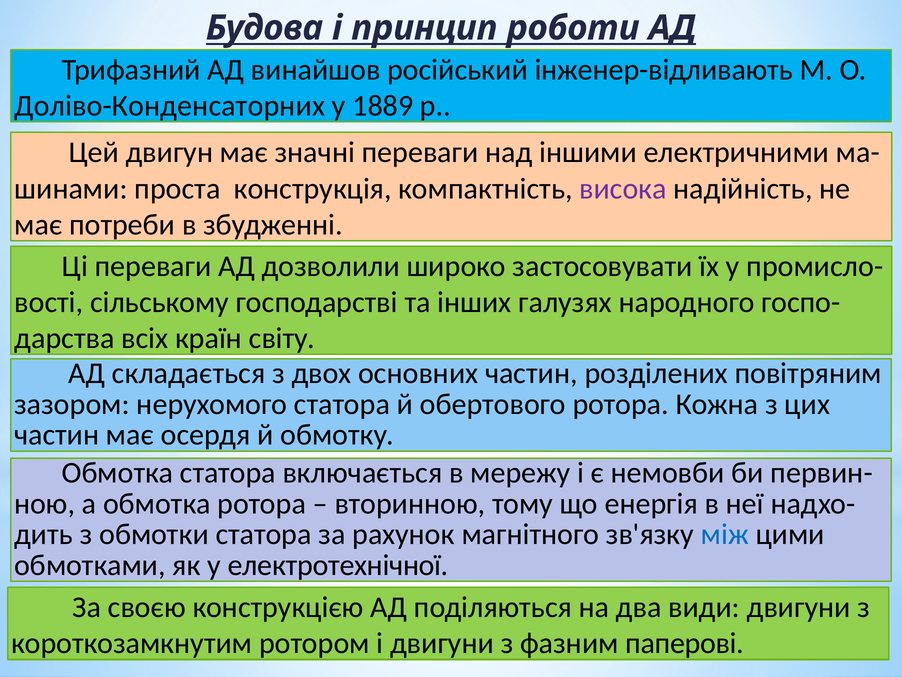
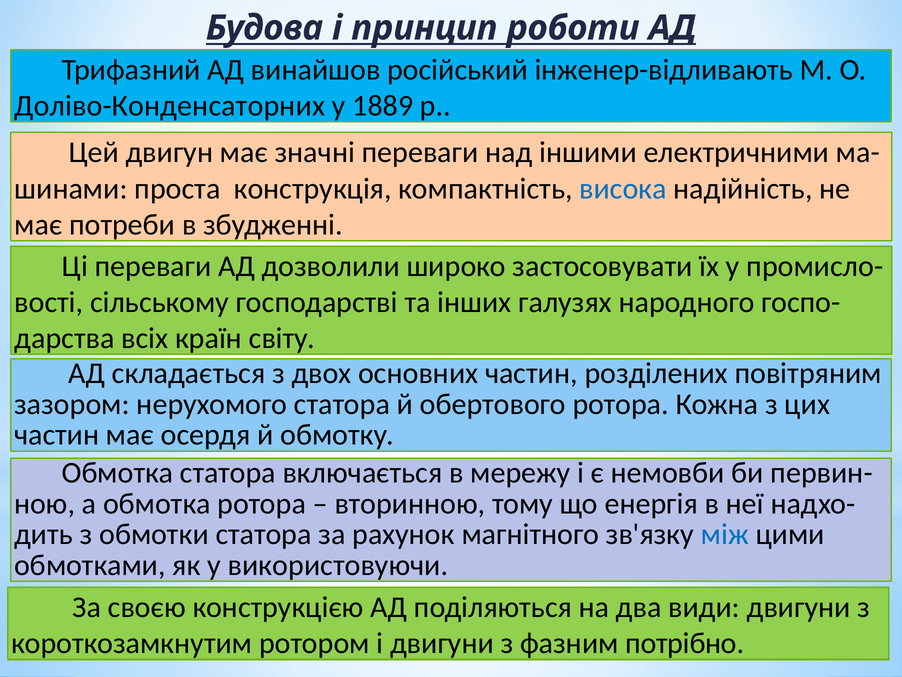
висока colour: purple -> blue (623, 188)
електротехнічної: електротехнічної -> використовуючи (338, 565)
паперові: паперові -> потрібно (685, 643)
